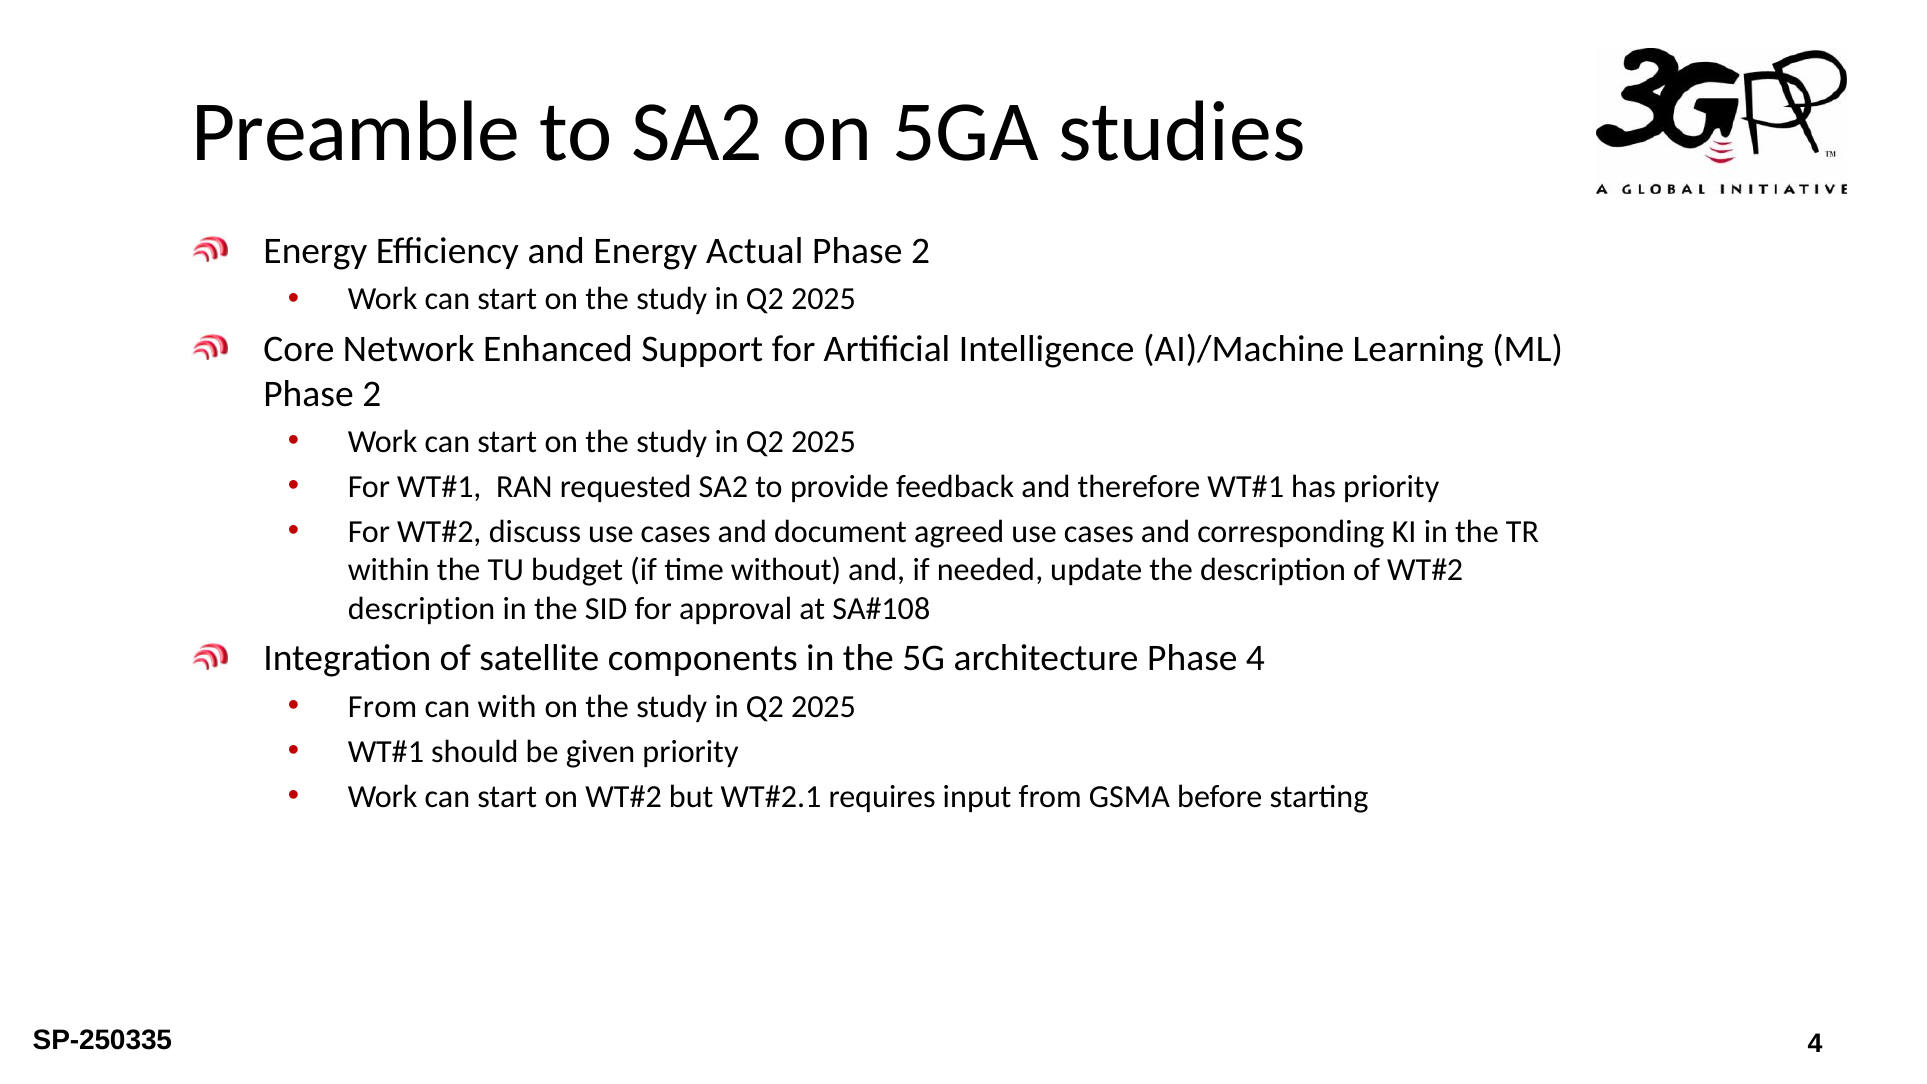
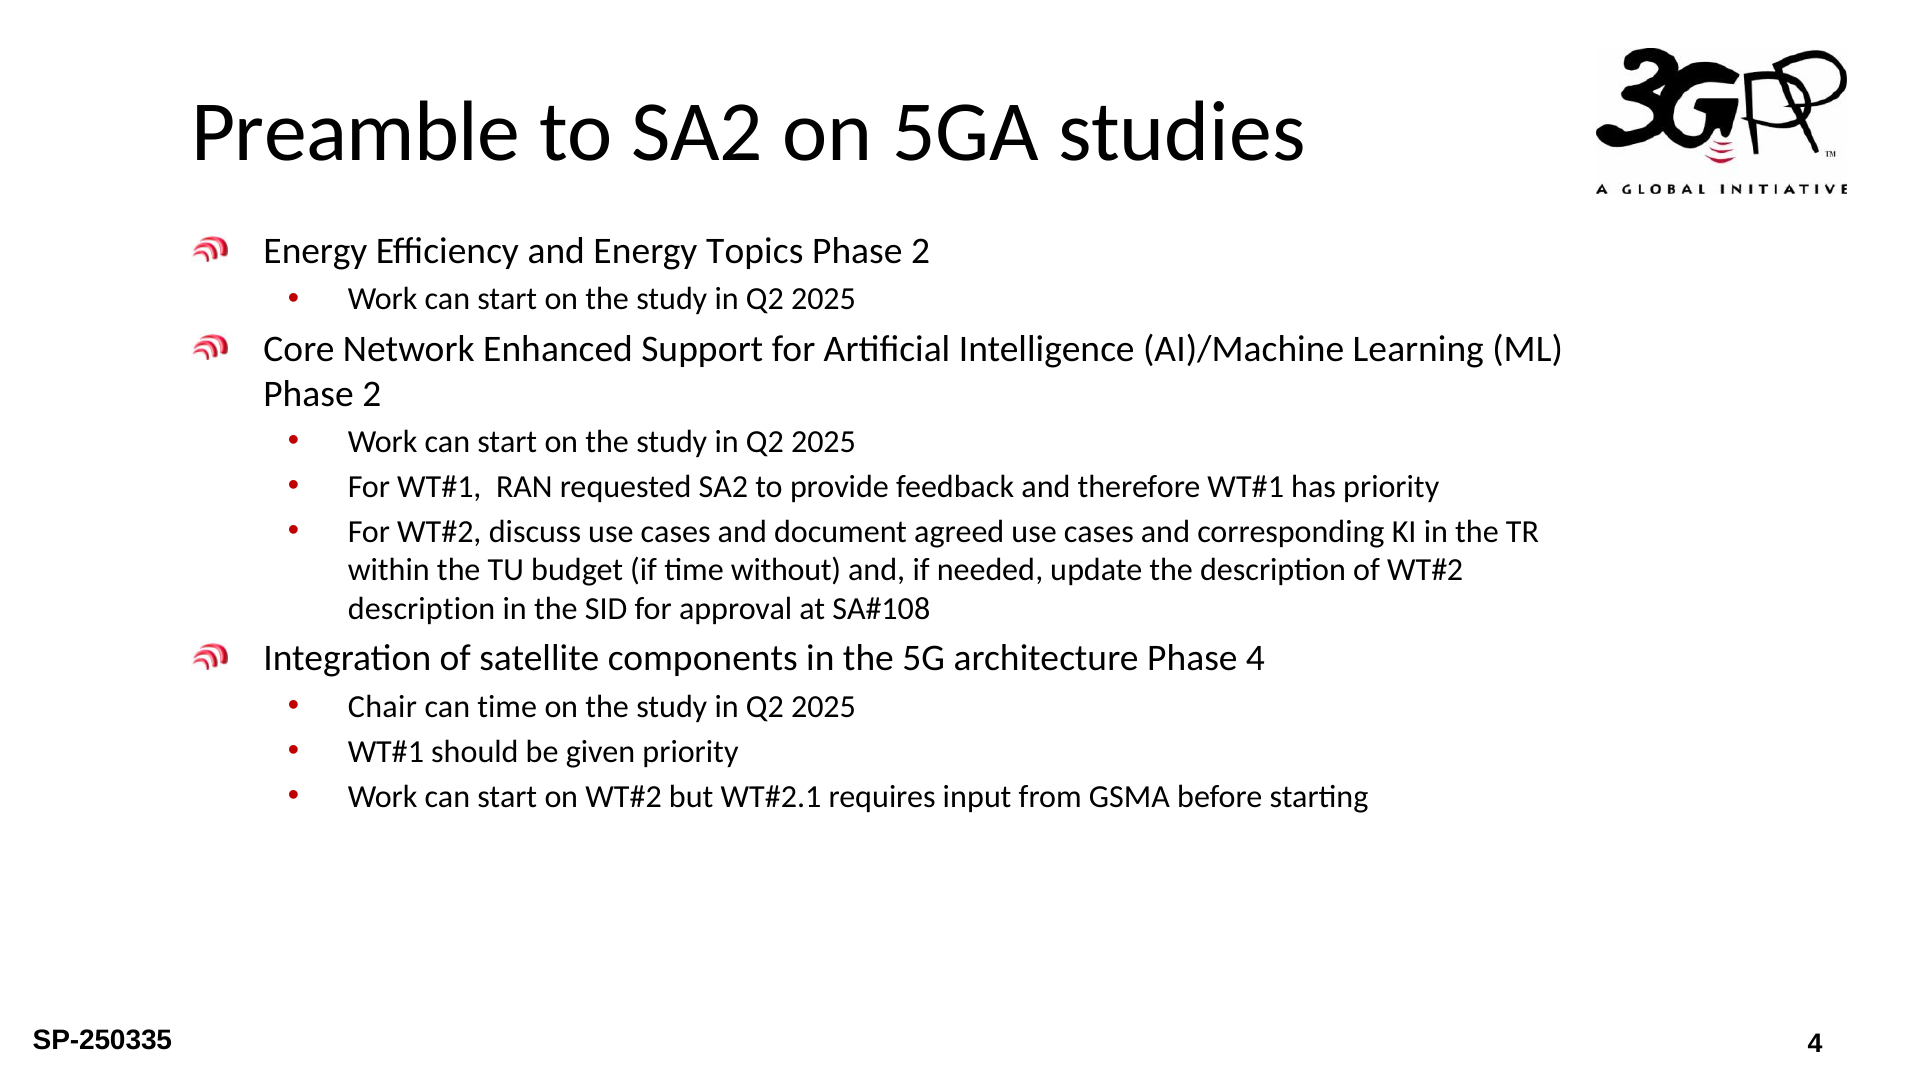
Actual: Actual -> Topics (755, 252)
From: From -> Chair (382, 706)
can with: with -> time (507, 706)
